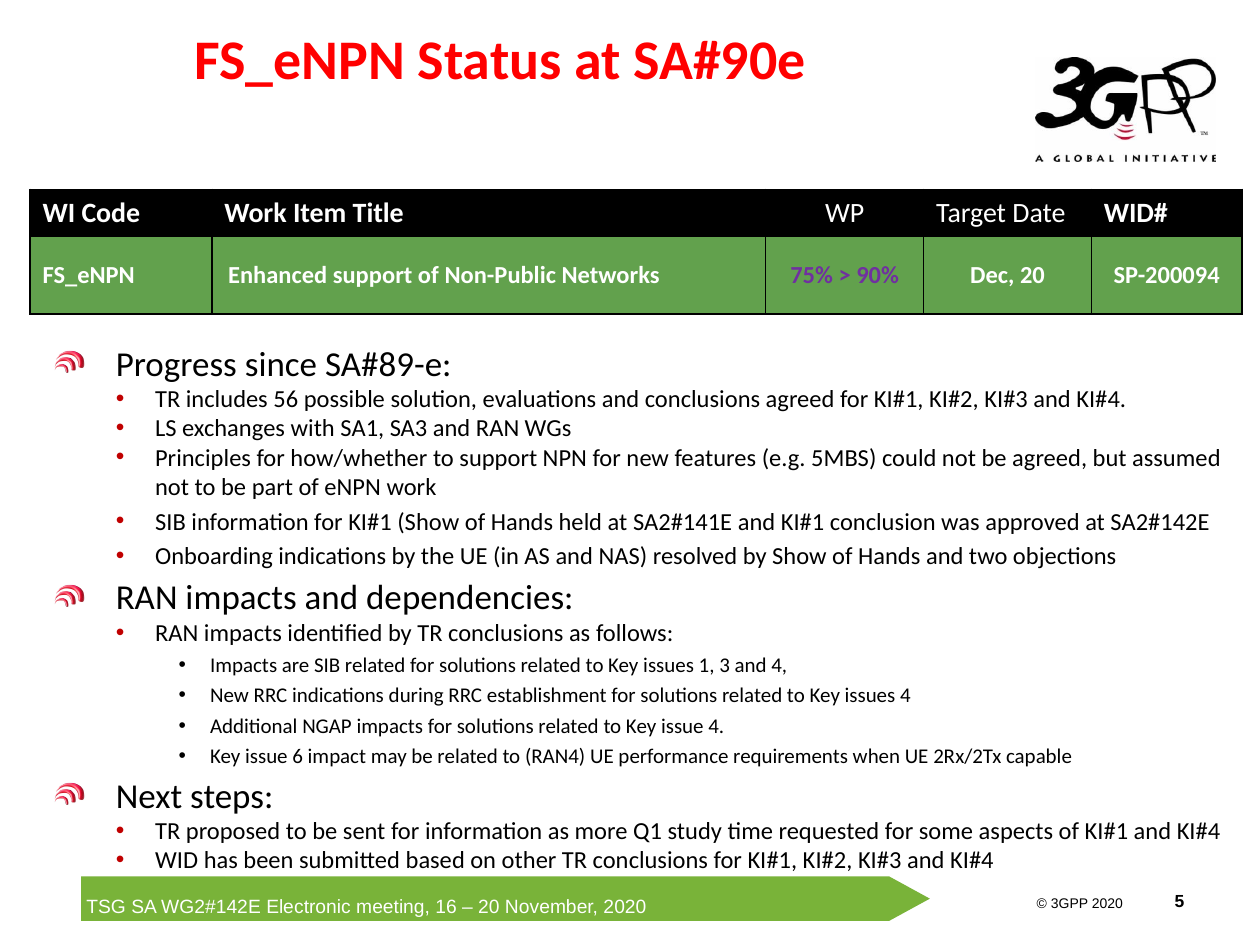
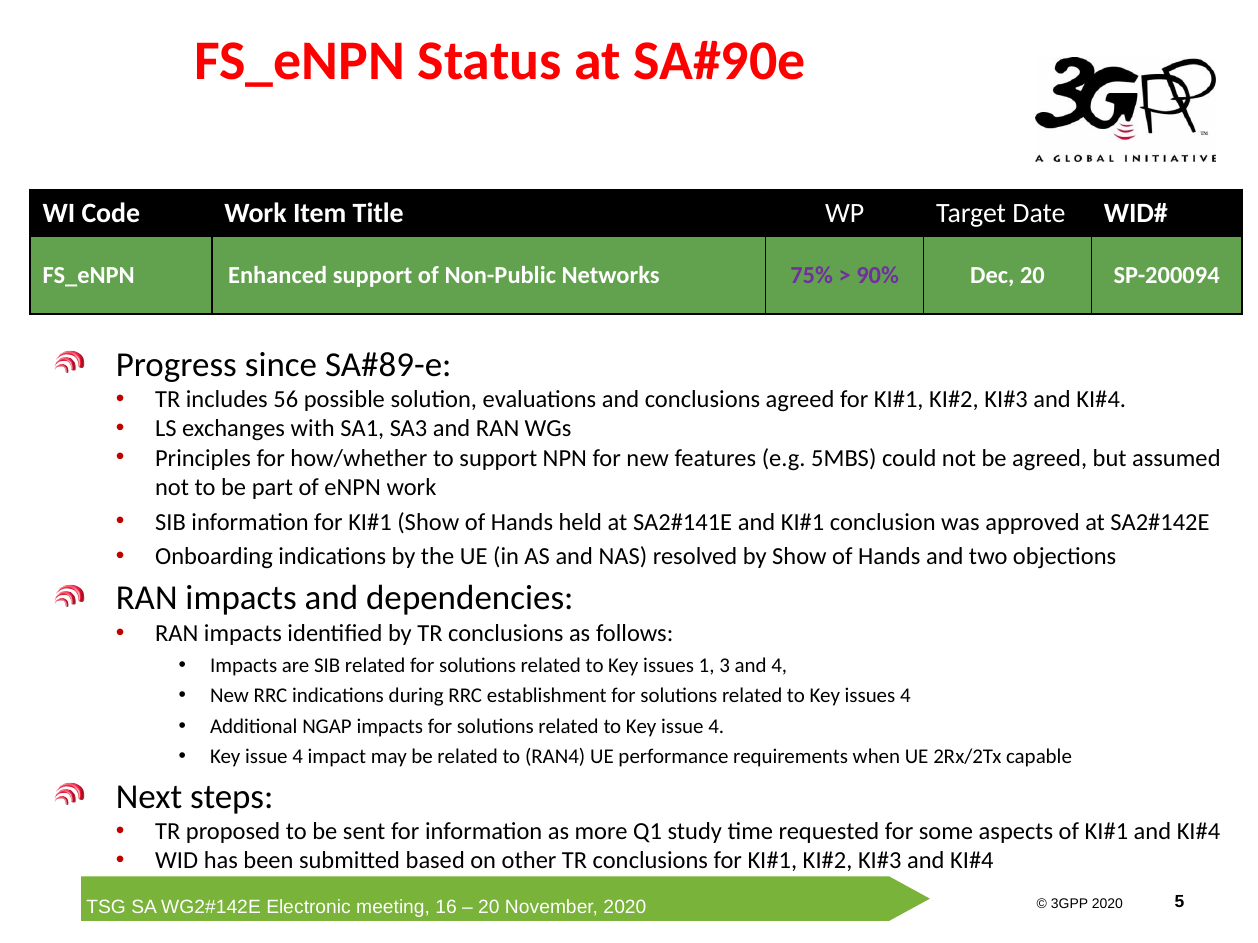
6: 6 -> 4 (298, 757)
